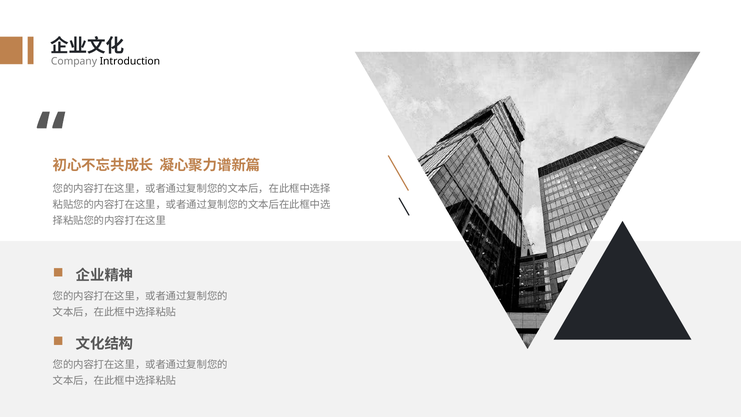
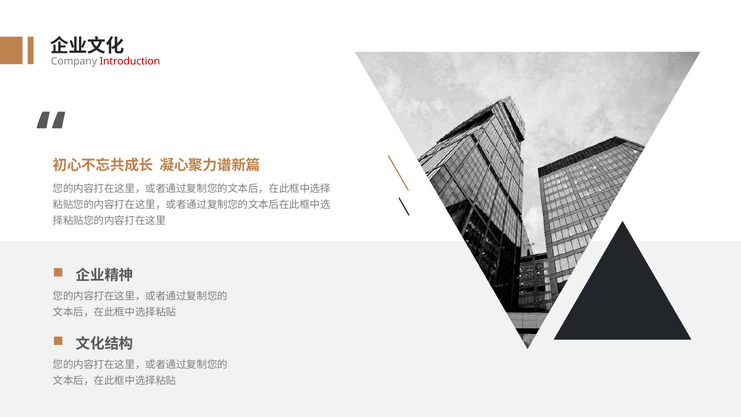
Introduction colour: black -> red (130, 61)
